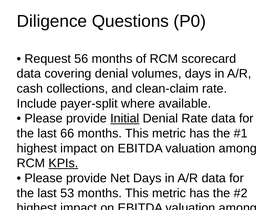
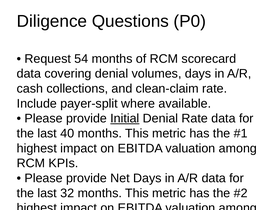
56: 56 -> 54 (81, 59)
66: 66 -> 40 (67, 133)
KPIs underline: present -> none (63, 163)
53: 53 -> 32 (67, 193)
